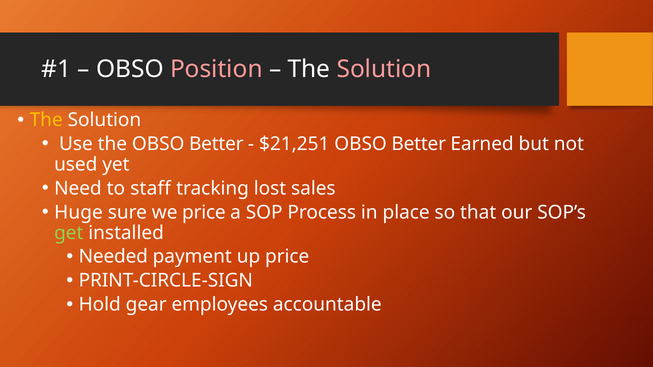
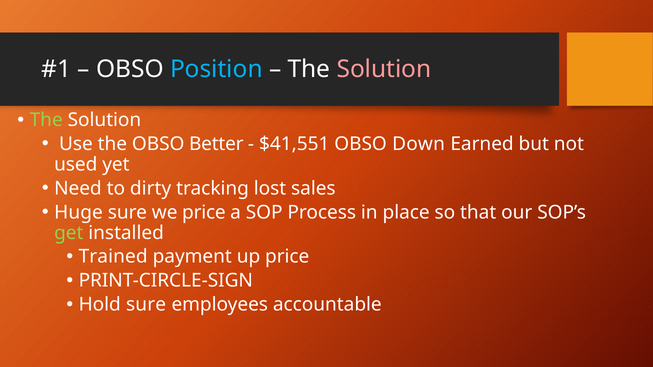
Position colour: pink -> light blue (216, 69)
The colour: yellow -> light green (46, 120)
$21,251: $21,251 -> $41,551 (294, 144)
Better: Better -> Down (419, 144)
staff: staff -> dirty (151, 188)
Needed: Needed -> Trained (113, 257)
Hold gear: gear -> sure (146, 305)
